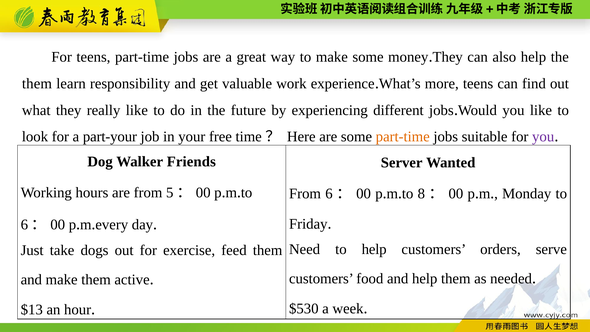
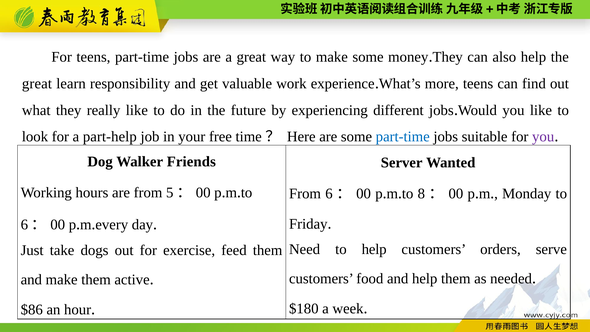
them: them -> great (37, 84)
part-your: part-your -> part-help (110, 137)
part-time colour: orange -> blue (403, 137)
$530: $530 -> $180 (304, 309)
$13: $13 -> $86 (32, 310)
